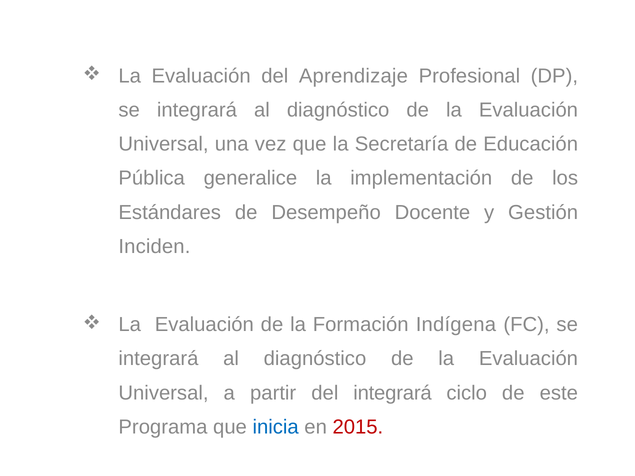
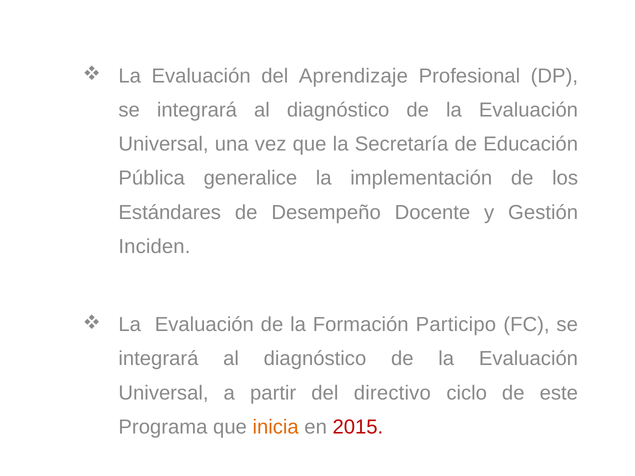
Indígena: Indígena -> Participo (456, 325)
del integrará: integrará -> directivo (392, 393)
inicia colour: blue -> orange (276, 427)
